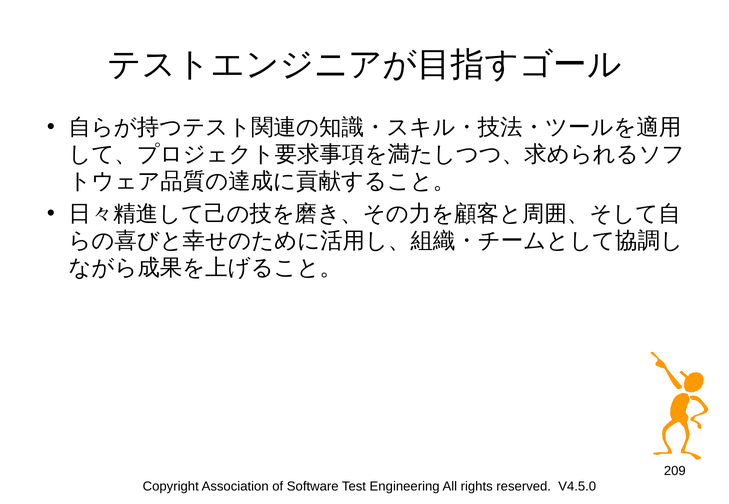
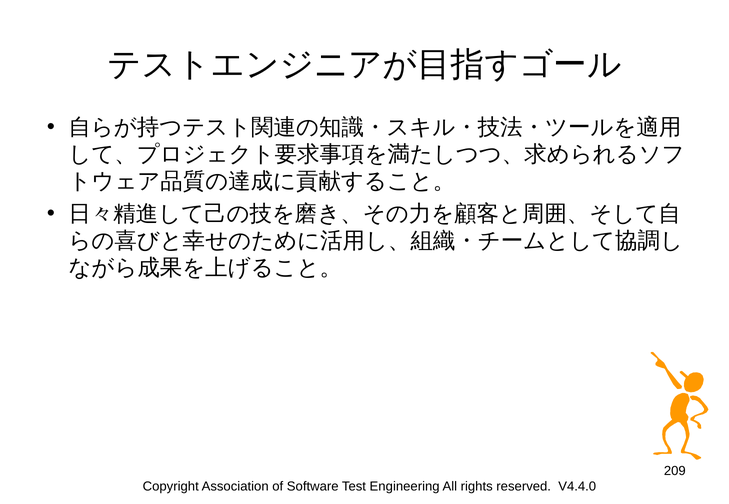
V4.5.0: V4.5.0 -> V4.4.0 (577, 487)
